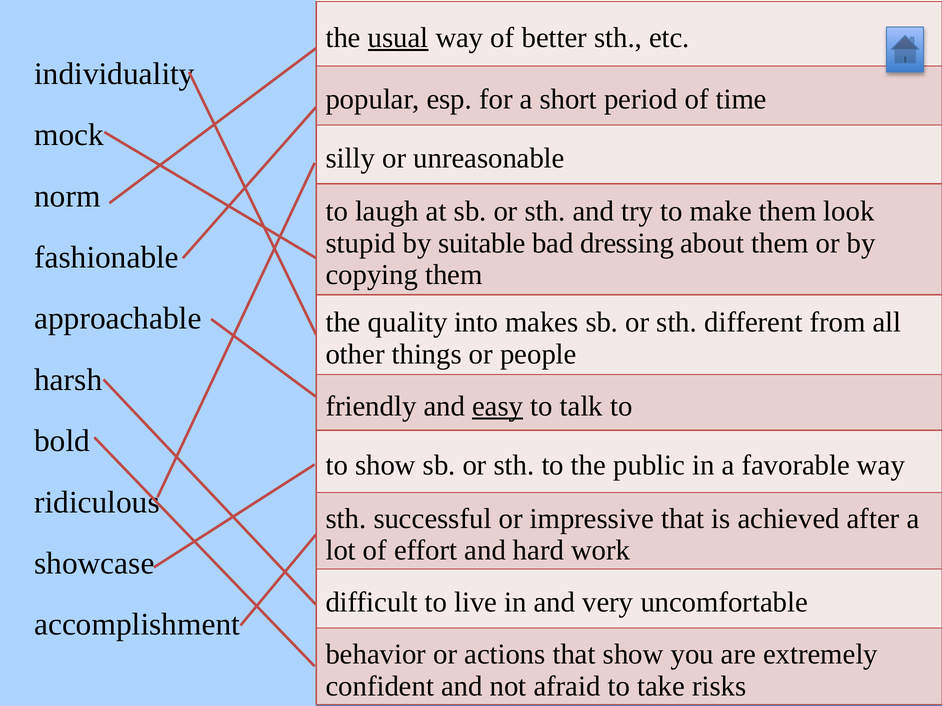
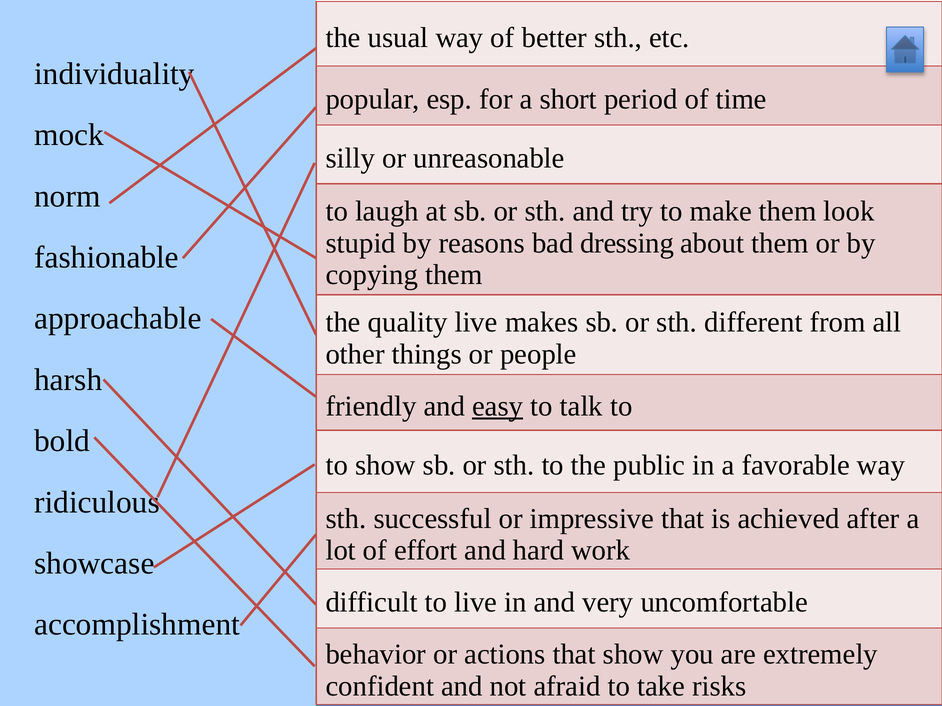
usual underline: present -> none (398, 38)
suitable: suitable -> reasons (482, 243)
quality into: into -> live (476, 323)
